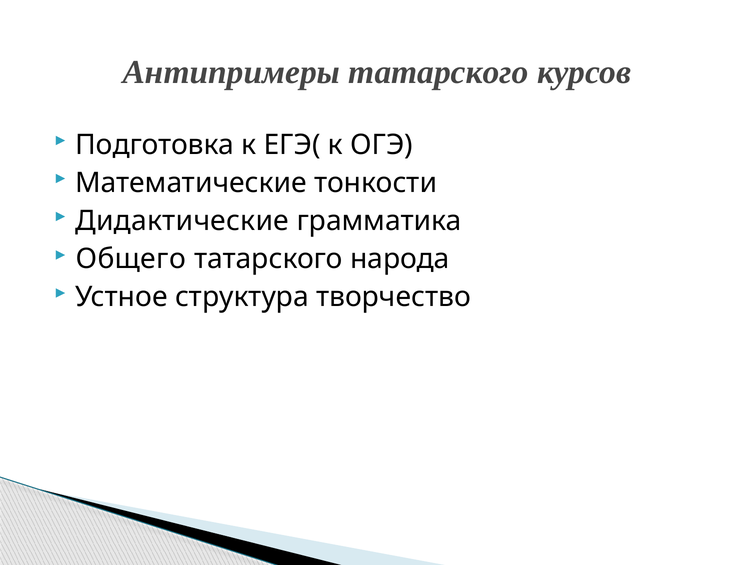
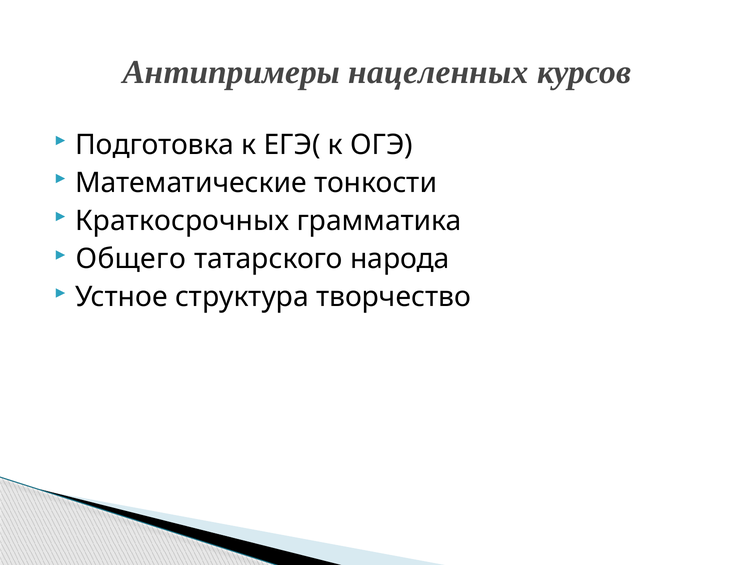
Антипримеры татарского: татарского -> нацеленных (438, 72)
Дидактические: Дидактические -> Краткосрочных (182, 221)
